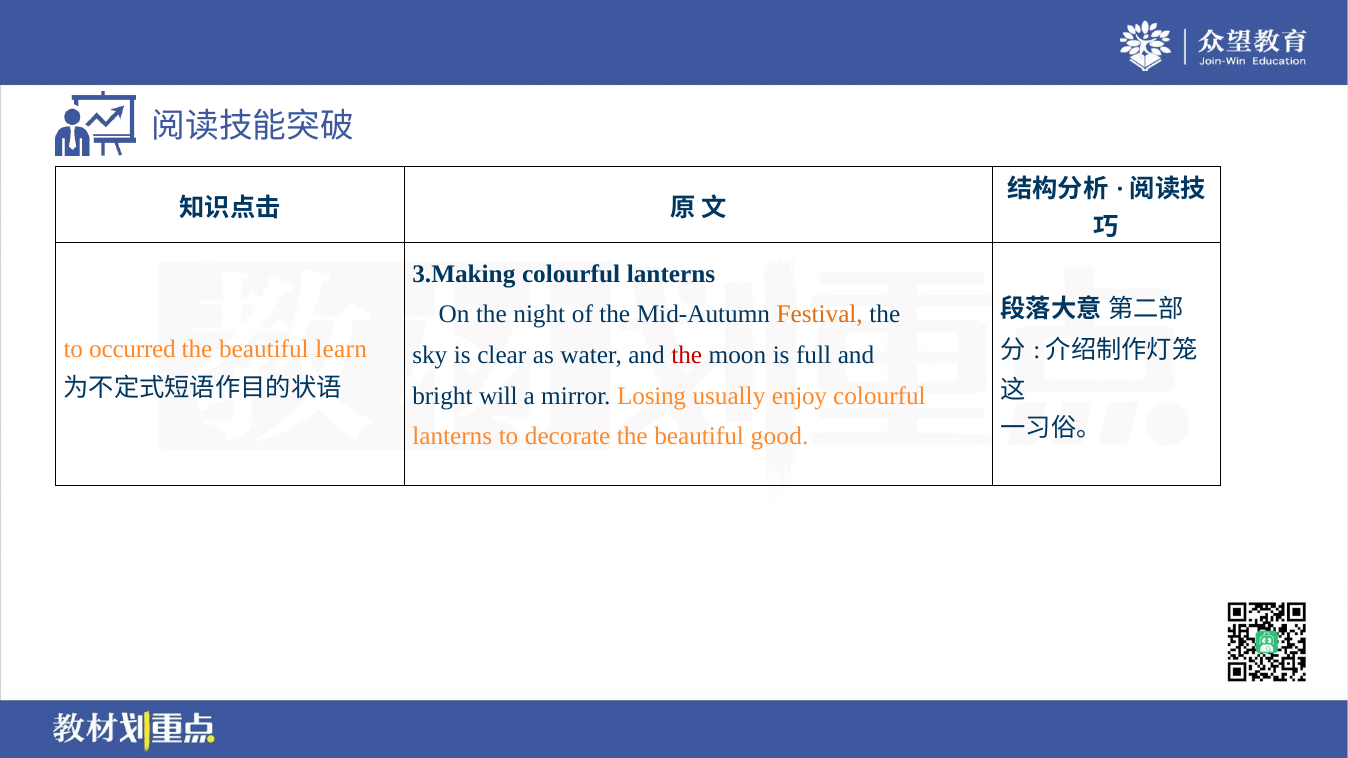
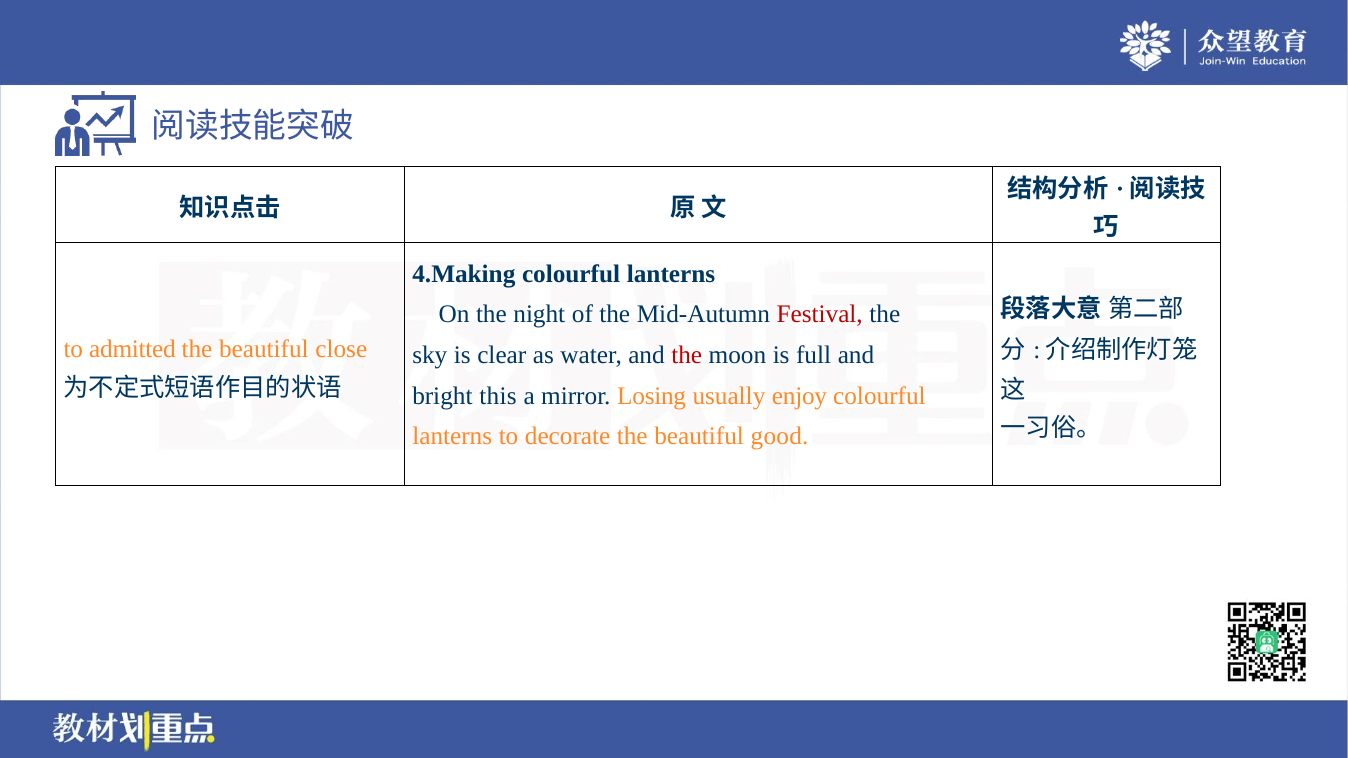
3.Making: 3.Making -> 4.Making (464, 274)
Festival colour: orange -> red (820, 315)
occurred: occurred -> admitted (132, 350)
learn: learn -> close (341, 350)
will: will -> this (498, 396)
